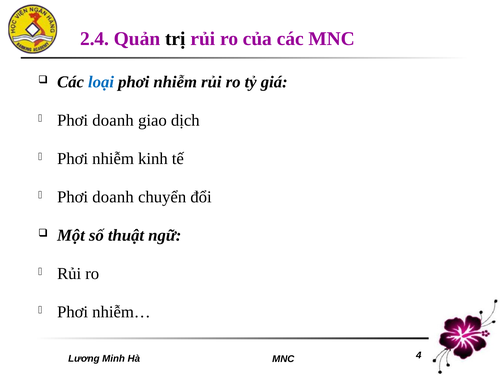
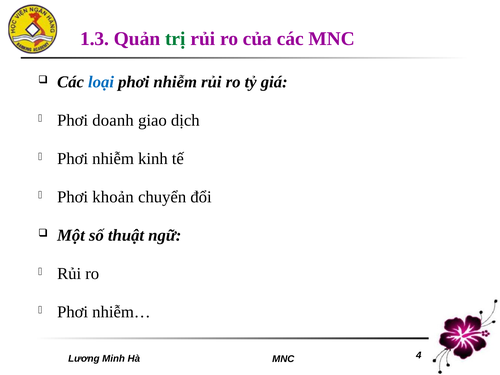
2.4: 2.4 -> 1.3 (95, 39)
trị colour: black -> green (175, 39)
doanh: doanh -> khoản (113, 197)
